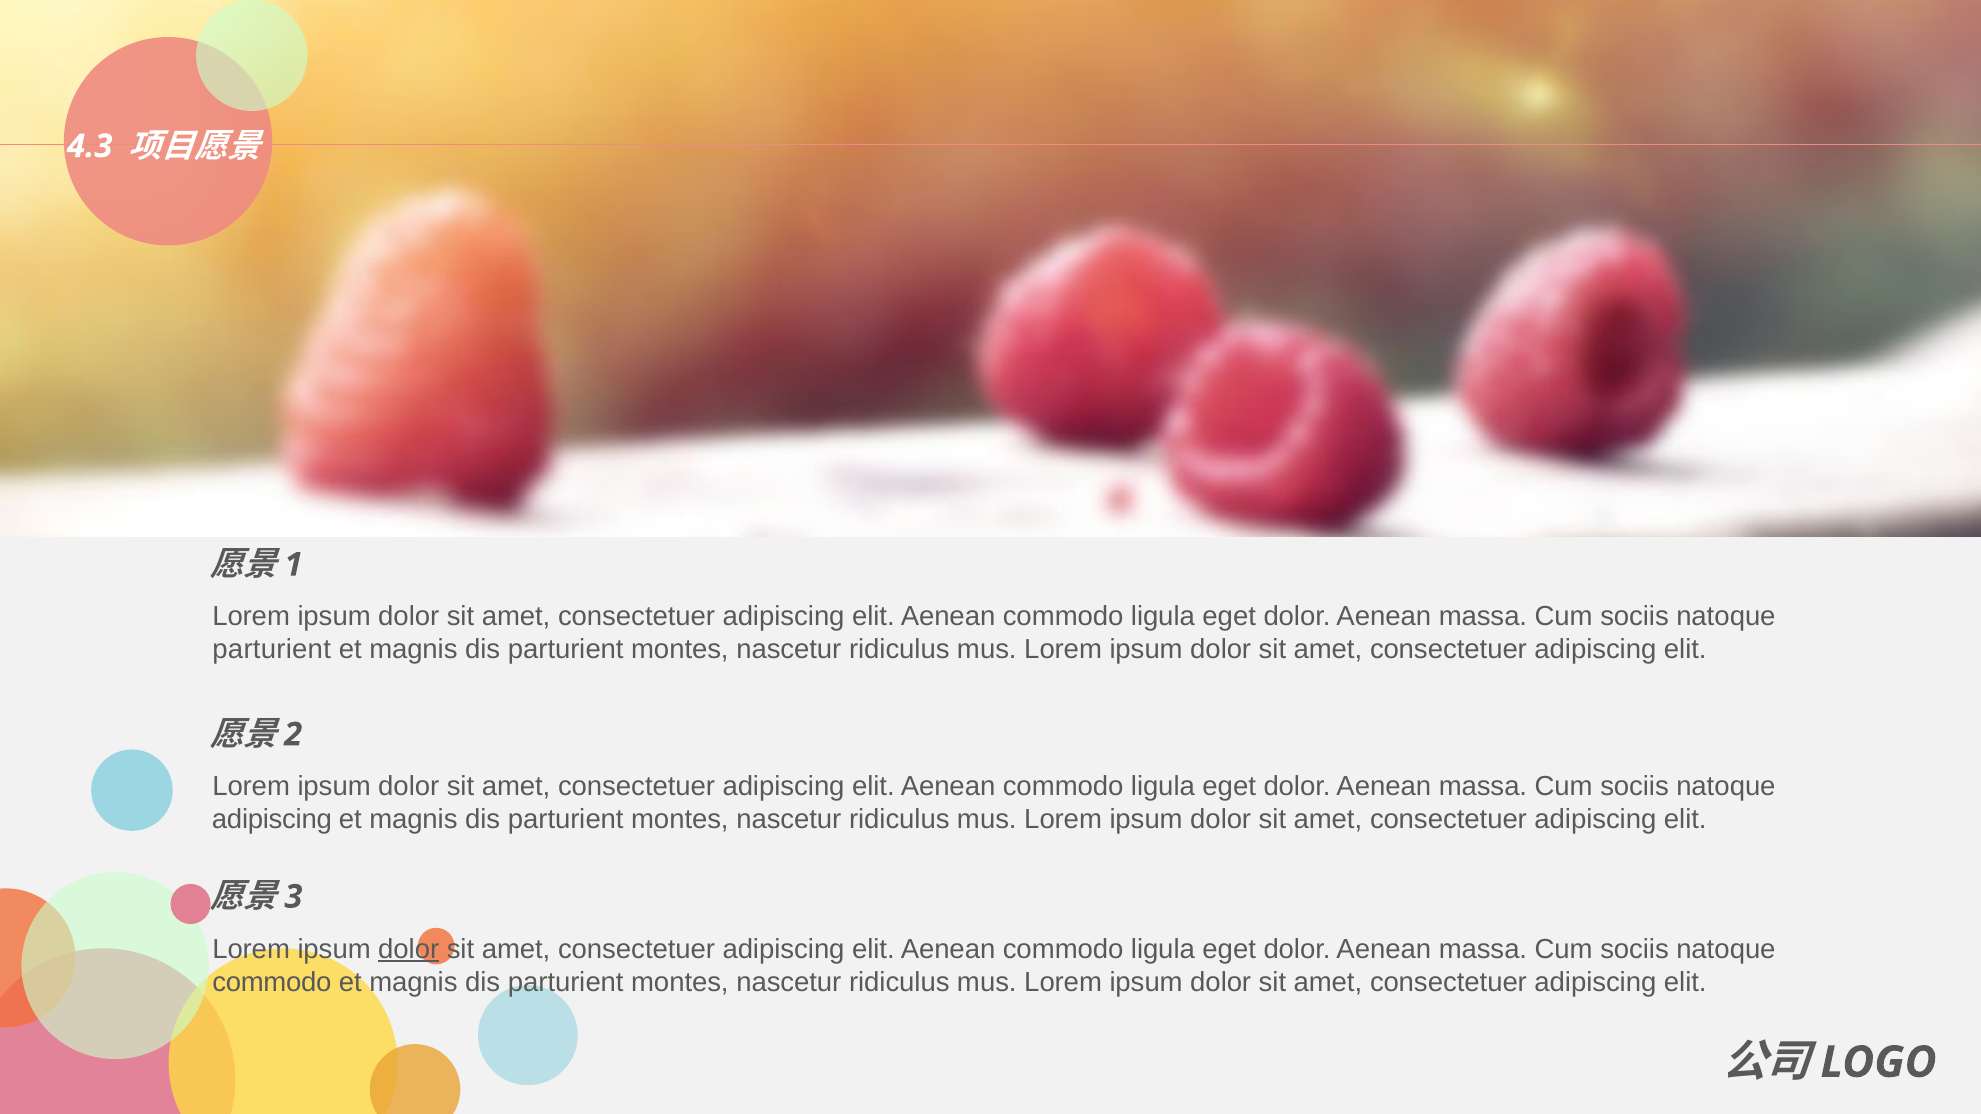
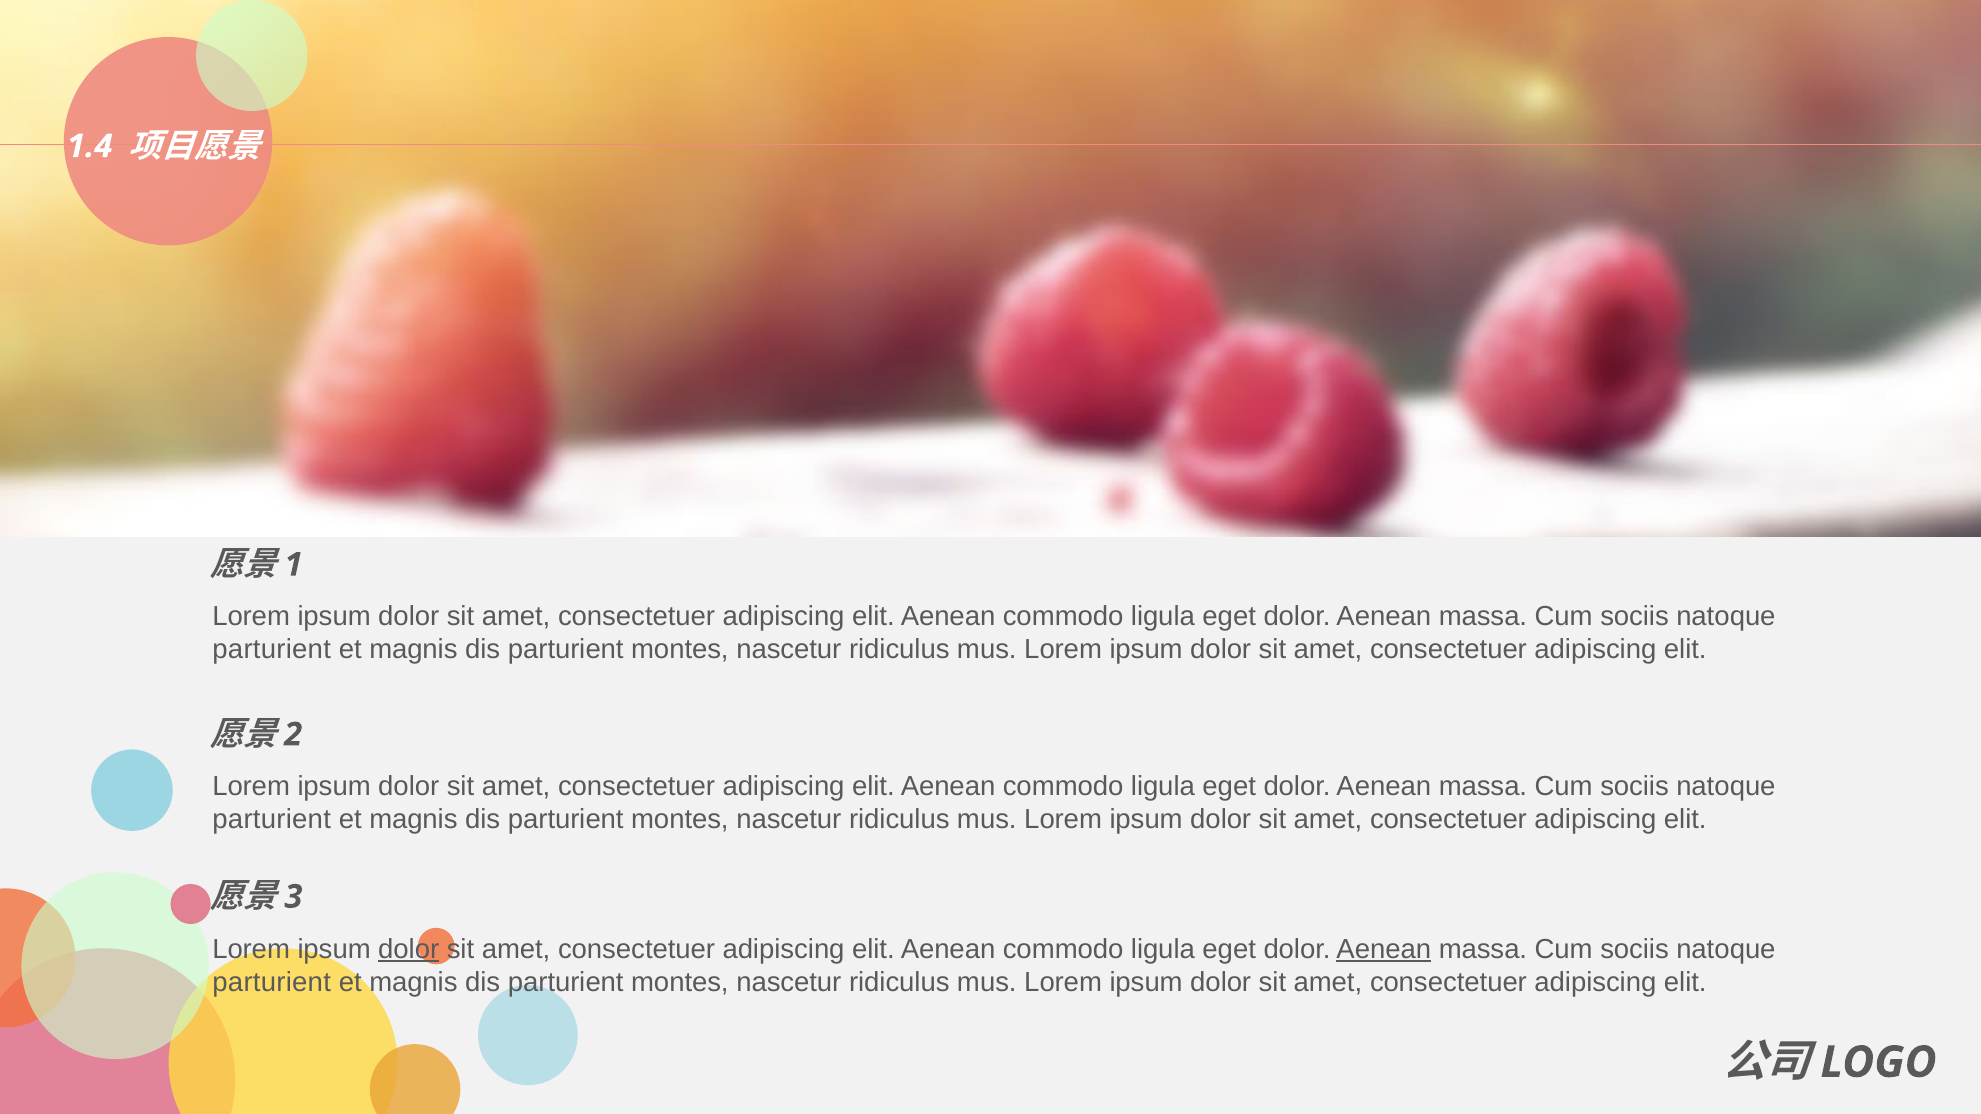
4.3: 4.3 -> 1.4 (90, 146)
adipiscing: adipiscing -> parturient (272, 820)
Aenean underline: none -> present (1384, 950)
commodo: commodo -> parturient (272, 983)
